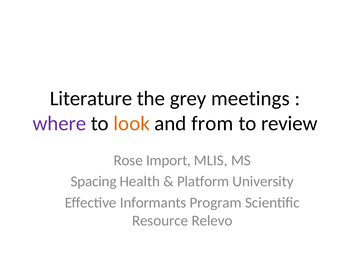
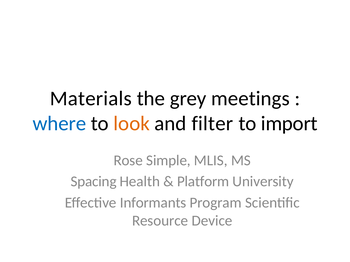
Literature: Literature -> Materials (91, 99)
where colour: purple -> blue (59, 124)
from: from -> filter (212, 124)
review: review -> import (289, 124)
Import: Import -> Simple (168, 161)
Relevo: Relevo -> Device (212, 221)
